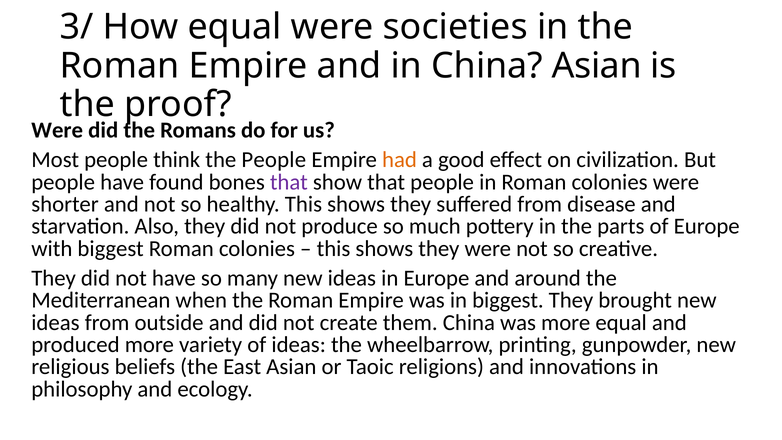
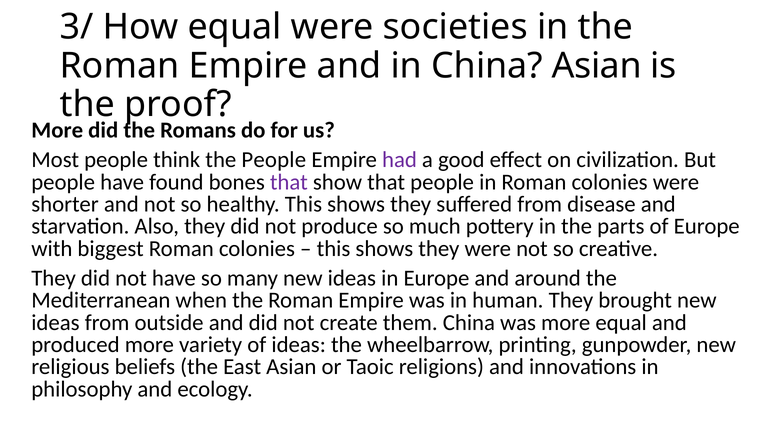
Were: Were -> More (57, 130)
had colour: orange -> purple (399, 160)
in biggest: biggest -> human (508, 300)
